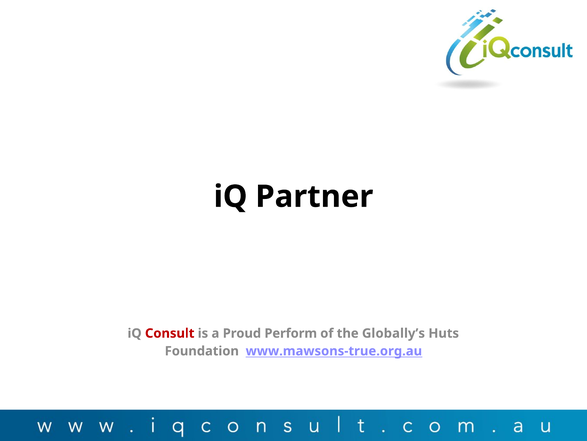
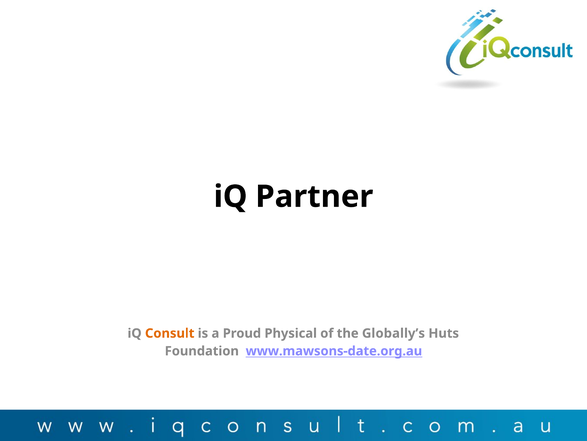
Consult colour: red -> orange (170, 333)
Perform: Perform -> Physical (291, 333)
www.mawsons-true.org.au: www.mawsons-true.org.au -> www.mawsons-date.org.au (334, 351)
